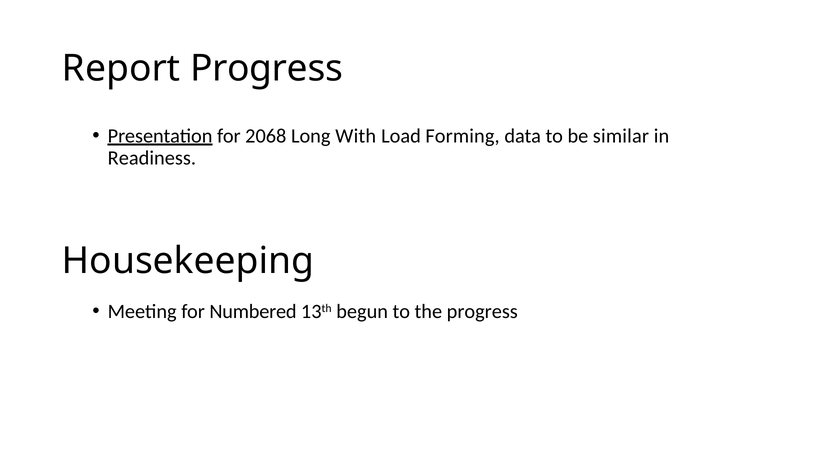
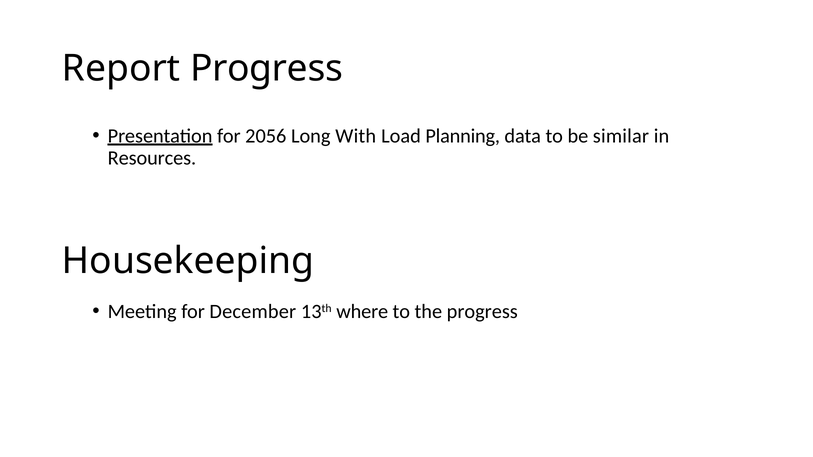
2068: 2068 -> 2056 (266, 136)
Forming: Forming -> Planning (463, 136)
Readiness: Readiness -> Resources (152, 158)
Numbered: Numbered -> December (253, 312)
begun: begun -> where (362, 312)
